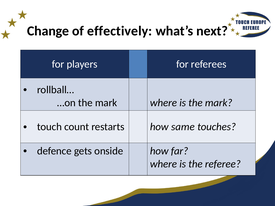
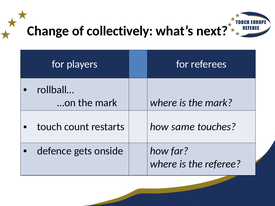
effectively: effectively -> collectively (120, 31)
